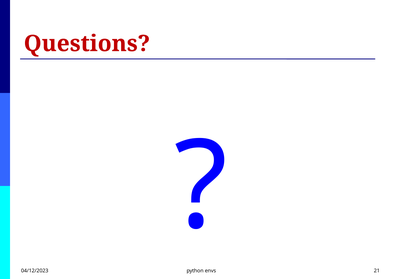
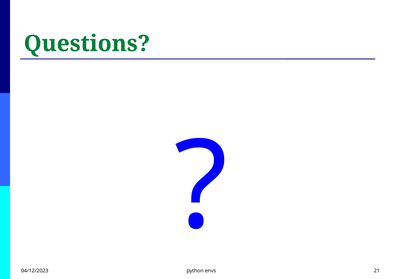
Questions colour: red -> green (87, 44)
